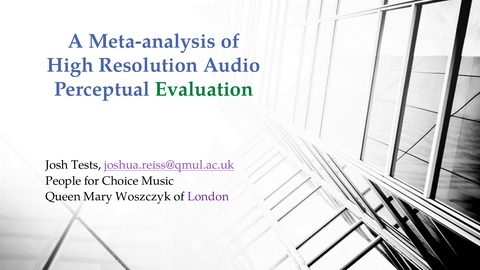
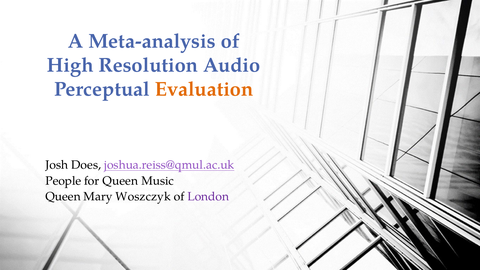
Evaluation colour: green -> orange (204, 89)
Tests: Tests -> Does (86, 165)
for Choice: Choice -> Queen (120, 181)
